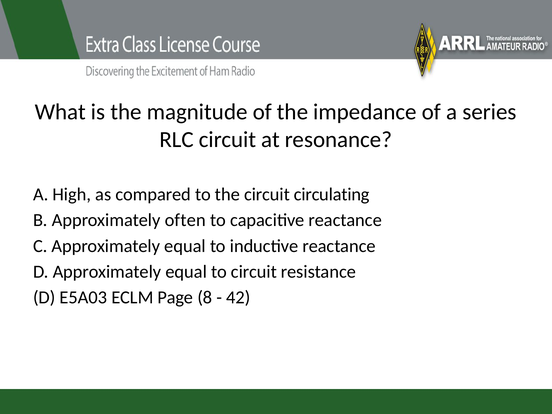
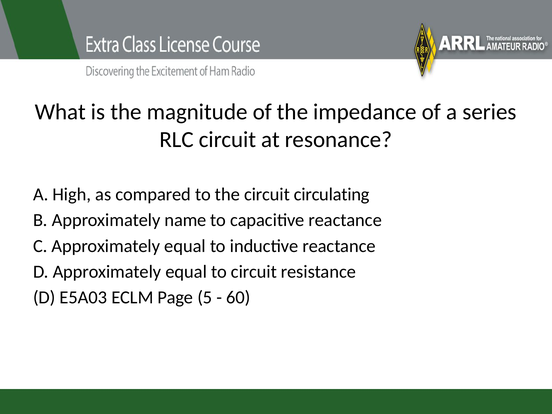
often: often -> name (185, 220)
8: 8 -> 5 (205, 297)
42: 42 -> 60 (238, 297)
